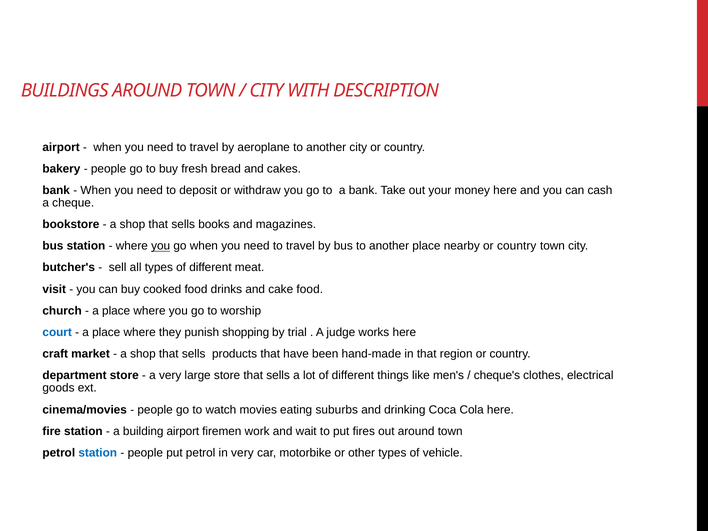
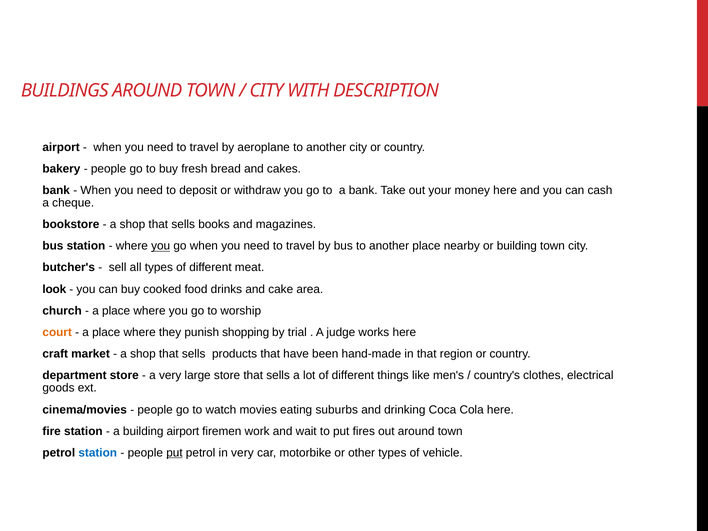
nearby or country: country -> building (517, 246)
visit: visit -> look (54, 289)
cake food: food -> area (310, 289)
court colour: blue -> orange (57, 332)
cheque's: cheque's -> country's (497, 375)
put underline: none -> present (174, 453)
